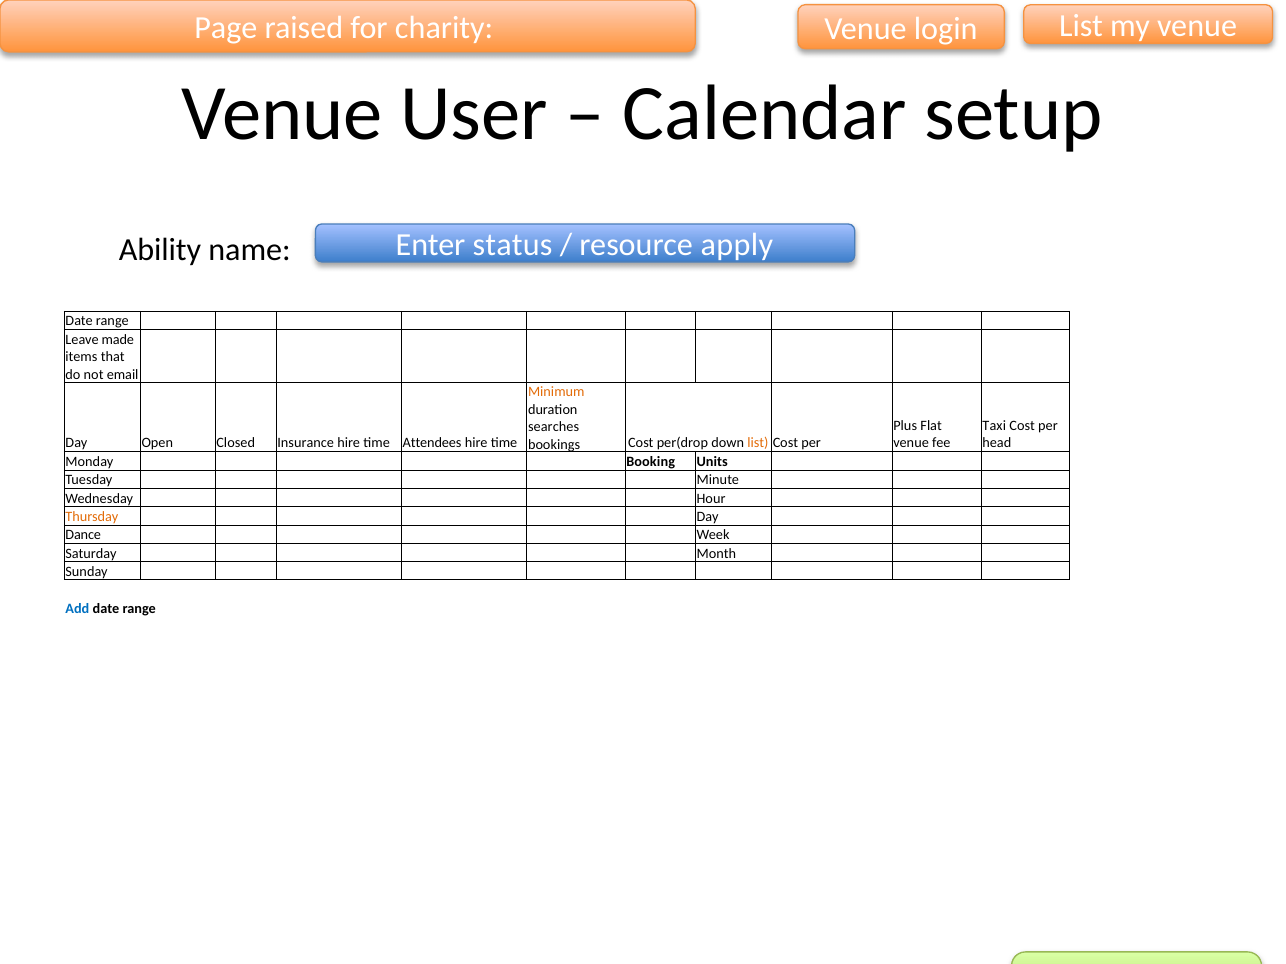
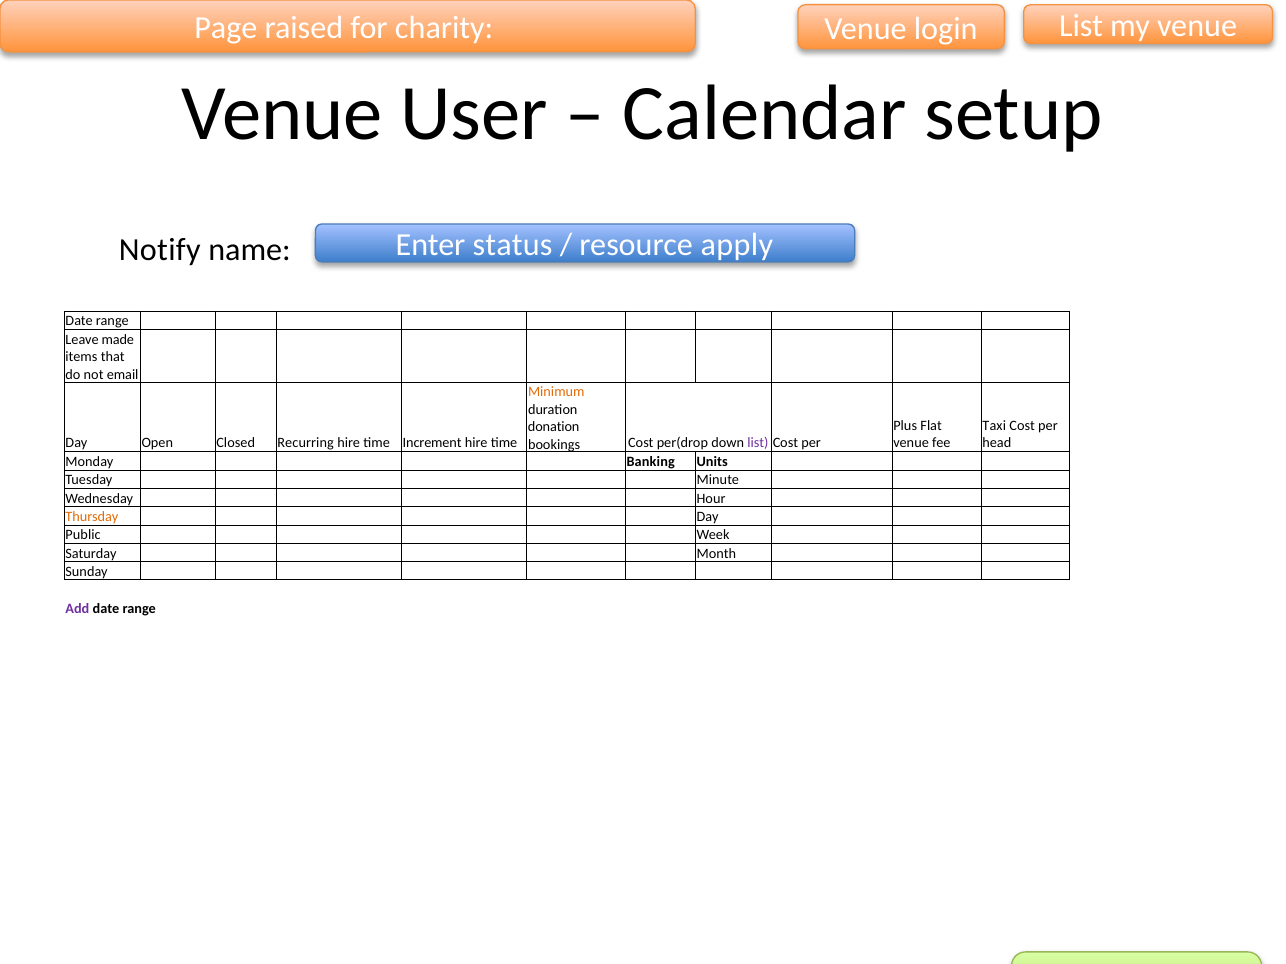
Ability: Ability -> Notify (160, 250)
searches: searches -> donation (554, 427)
Insurance: Insurance -> Recurring (306, 443)
Attendees: Attendees -> Increment (432, 443)
list colour: orange -> purple (758, 443)
Booking: Booking -> Banking (651, 462)
Dance: Dance -> Public (83, 535)
Add colour: blue -> purple (77, 609)
